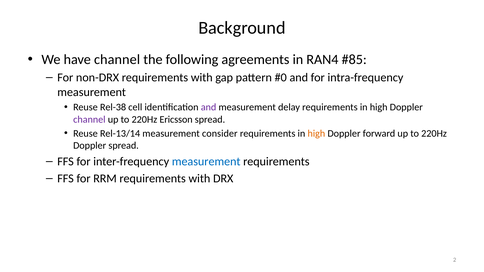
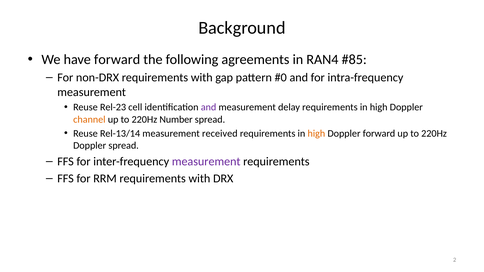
have channel: channel -> forward (117, 60)
Rel-38: Rel-38 -> Rel-23 (113, 107)
channel colour: purple -> orange (89, 120)
Ericsson: Ericsson -> Number (176, 120)
consider: consider -> received (220, 134)
measurement colour: blue -> purple (206, 162)
